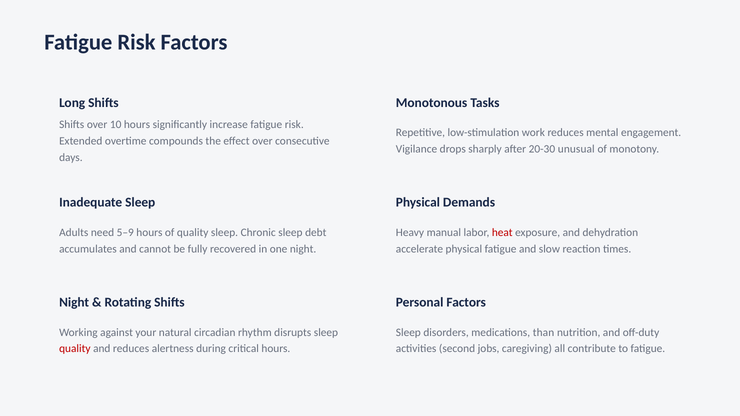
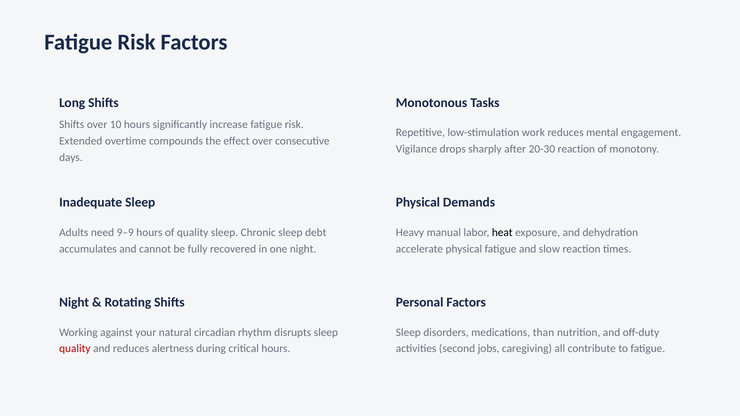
20-30 unusual: unusual -> reaction (576, 149)
5–9: 5–9 -> 9–9 (125, 233)
heat colour: red -> black (502, 233)
